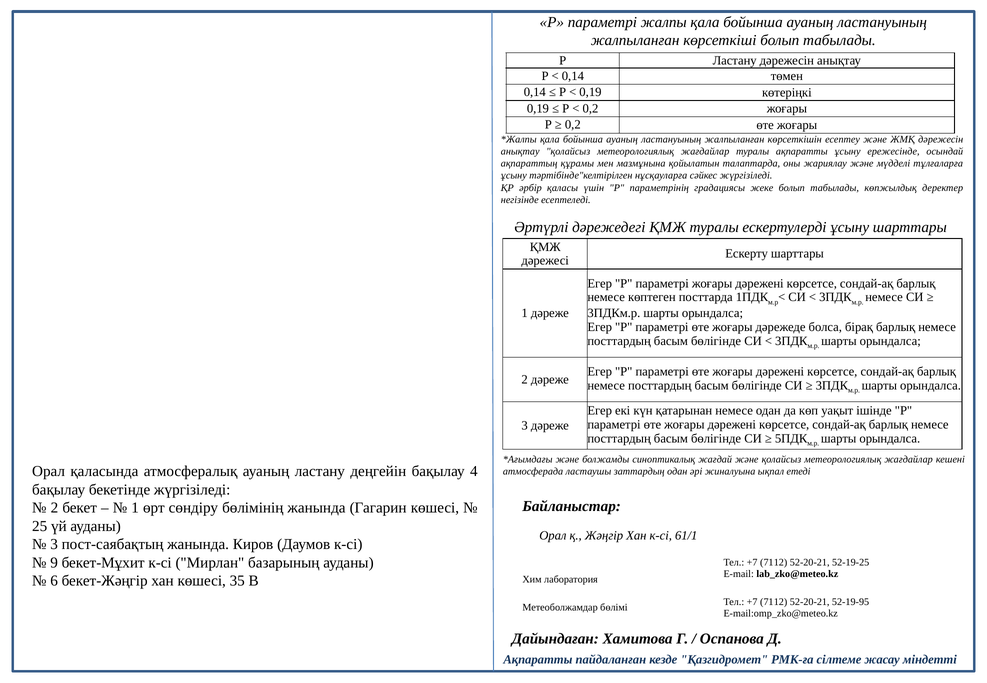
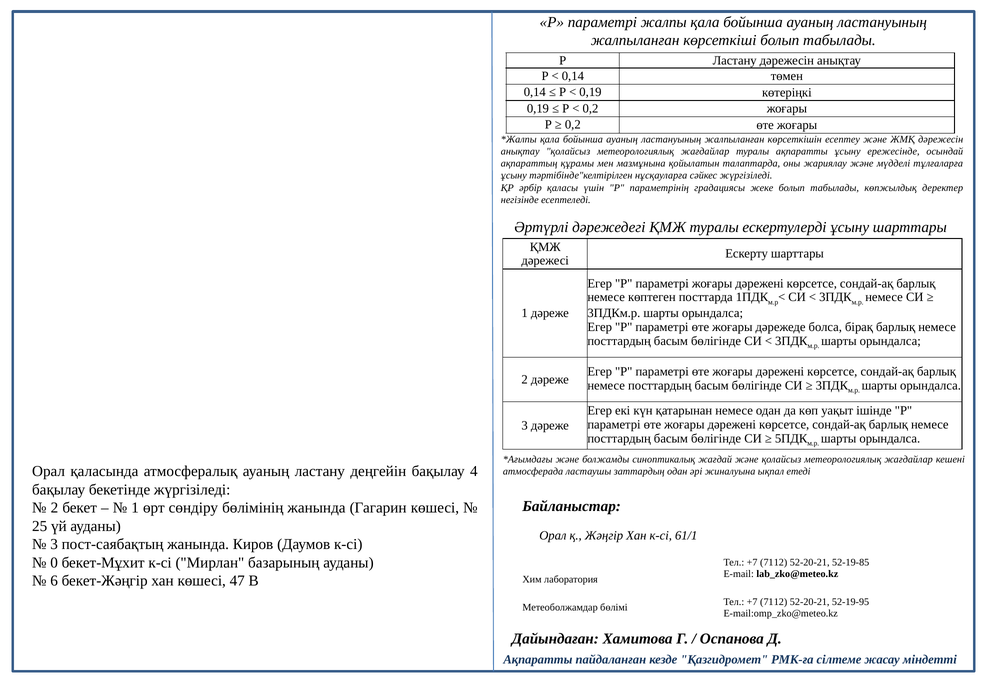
9: 9 -> 0 (54, 563)
52-19-25: 52-19-25 -> 52-19-85 (851, 563)
35: 35 -> 47 (237, 581)
